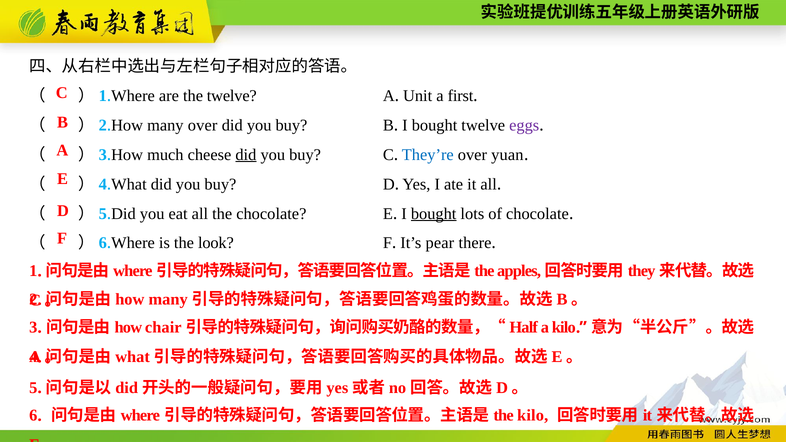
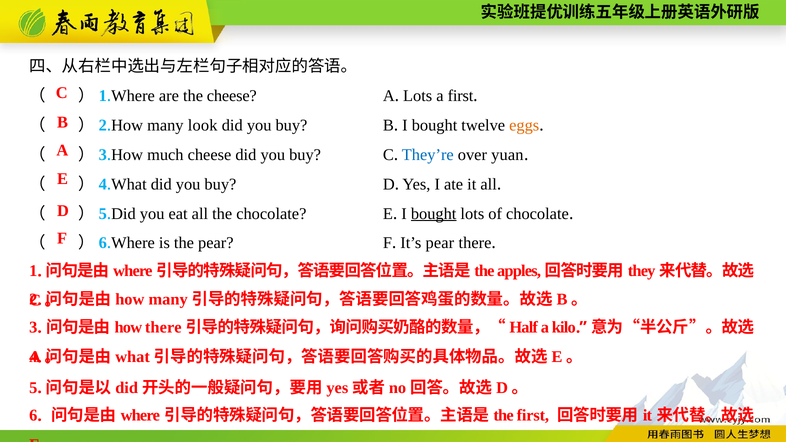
the twelve: twelve -> cheese (232, 96)
Unit: Unit -> Lots (418, 96)
many over: over -> look (203, 125)
eggs colour: purple -> orange (524, 125)
did underline: present -> none (246, 155)
the look: look -> pear (216, 243)
chair: chair -> there (163, 327)
the kilo: kilo -> first (533, 416)
